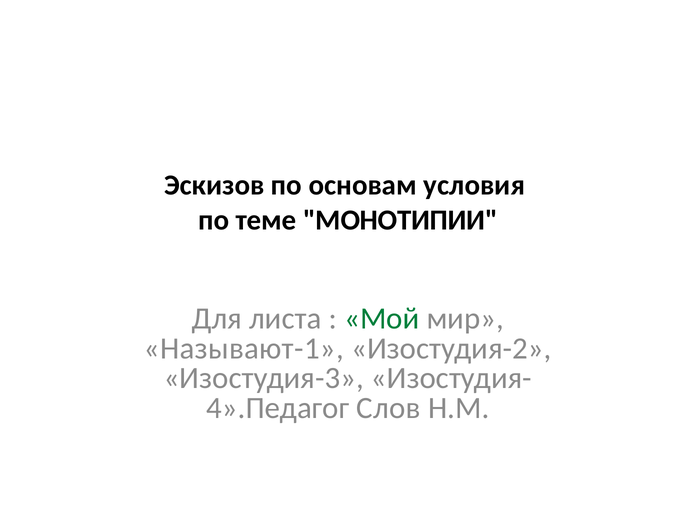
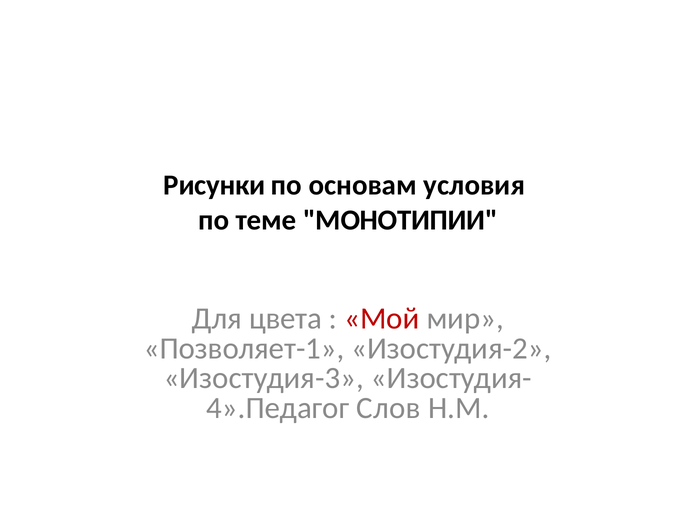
Эскизов: Эскизов -> Рисунки (214, 185)
листа: листа -> цвета (286, 319)
Мой colour: green -> red (382, 319)
Называют-1: Называют-1 -> Позволяет-1 (244, 348)
